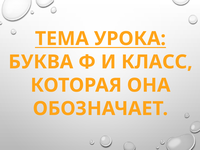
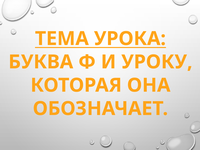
КЛАСС: КЛАСС -> УРОКУ (157, 62)
